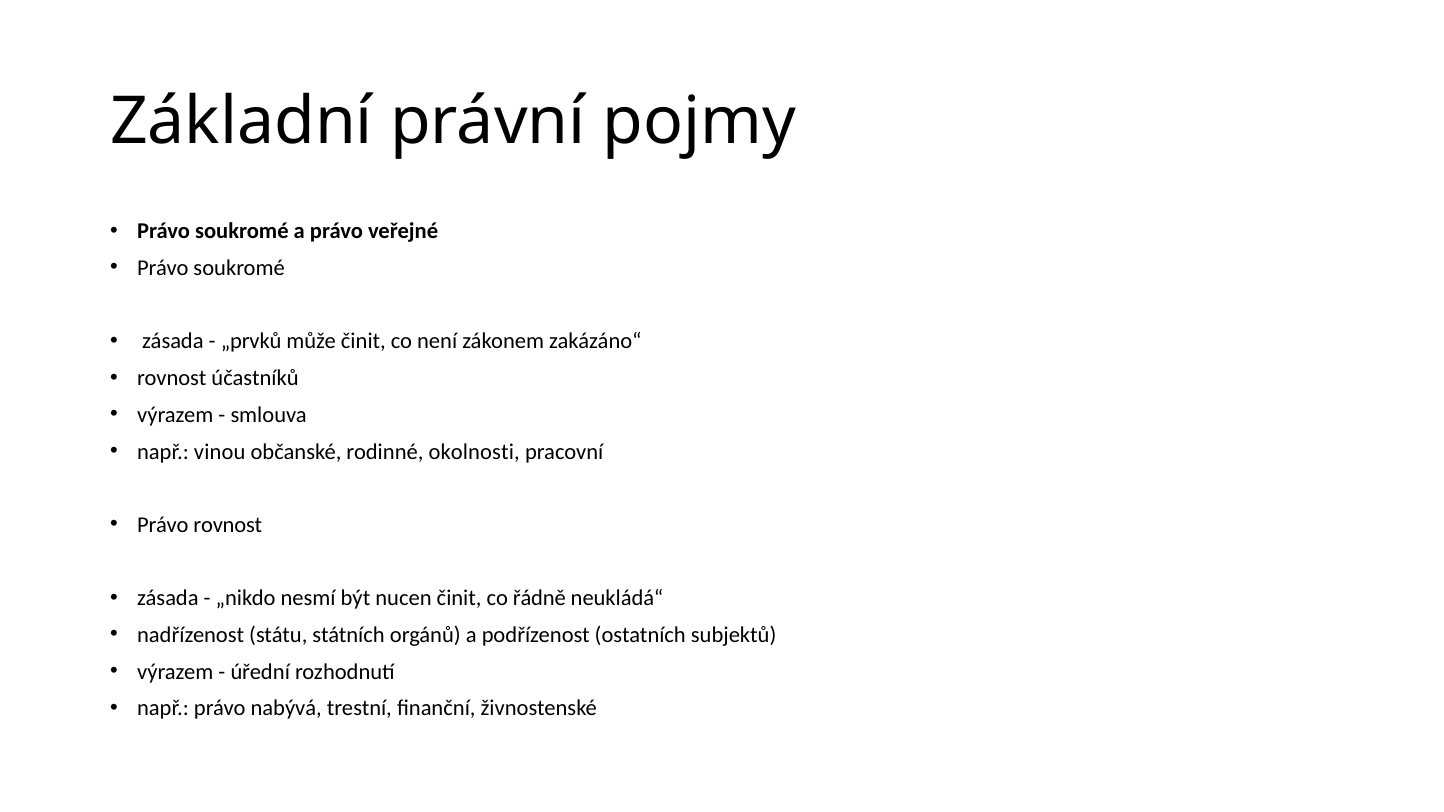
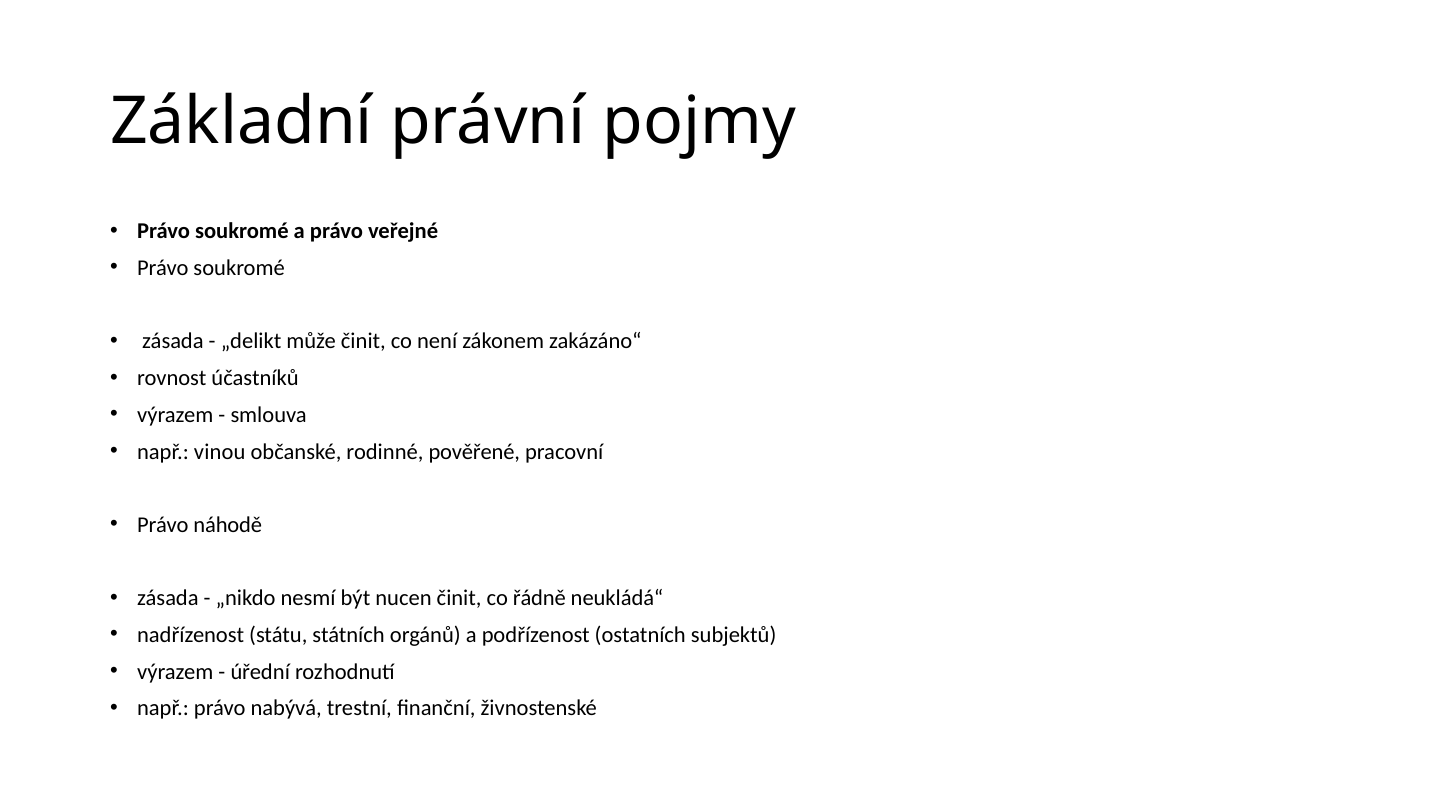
„prvků: „prvků -> „delikt (251, 342)
okolnosti: okolnosti -> pověřené (474, 452)
Právo rovnost: rovnost -> náhodě (228, 525)
